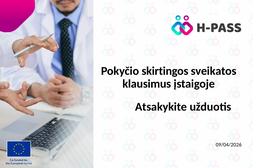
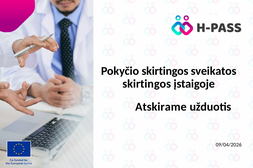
klausimus: klausimus -> skirtingos (147, 84)
Atsakykite: Atsakykite -> Atskirame (161, 107)
